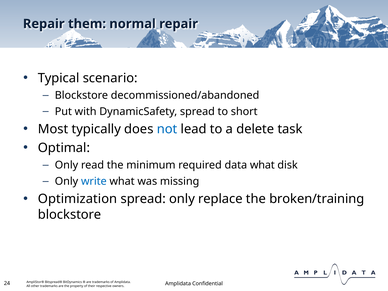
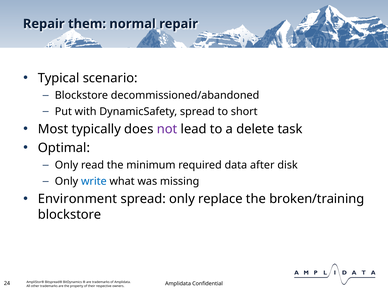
not colour: blue -> purple (167, 129)
data what: what -> after (262, 165)
Optimization: Optimization -> Environment (77, 199)
